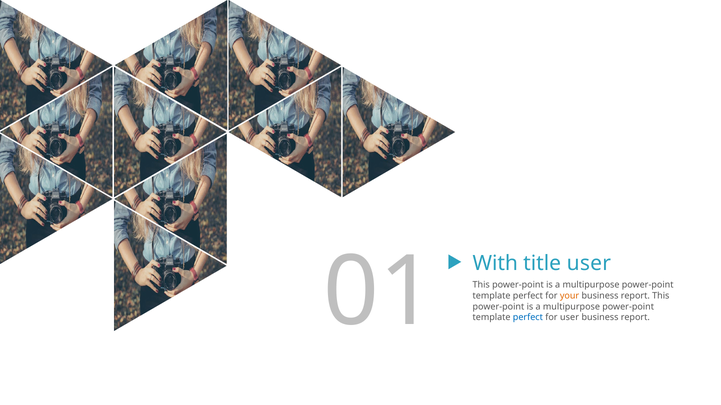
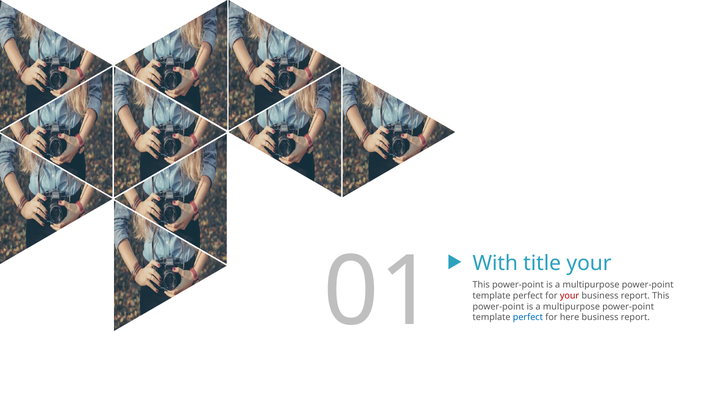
title user: user -> your (589, 264)
your colour: orange -> red (570, 296)
for user: user -> here (570, 318)
